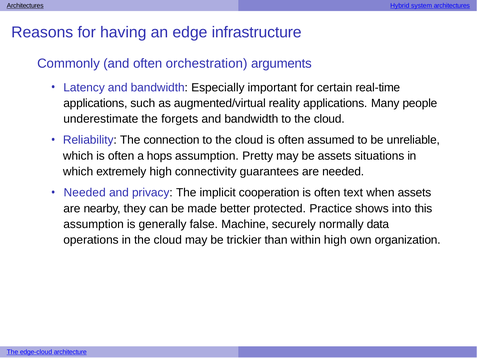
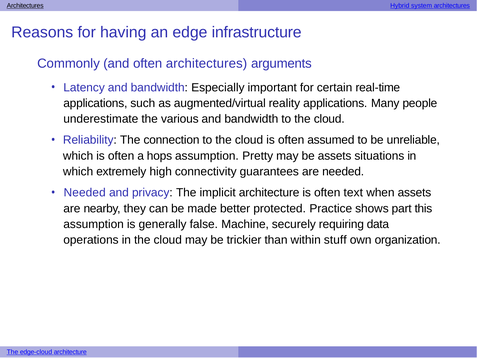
often orchestration: orchestration -> architectures (207, 63)
forgets: forgets -> various (180, 119)
implicit cooperation: cooperation -> architecture (269, 193)
into: into -> part (402, 209)
normally: normally -> requiring (341, 224)
within high: high -> stuff (335, 240)
